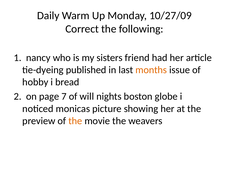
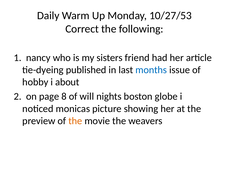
10/27/09: 10/27/09 -> 10/27/53 (171, 15)
months colour: orange -> blue (151, 70)
bread: bread -> about (67, 82)
7: 7 -> 8 (64, 96)
